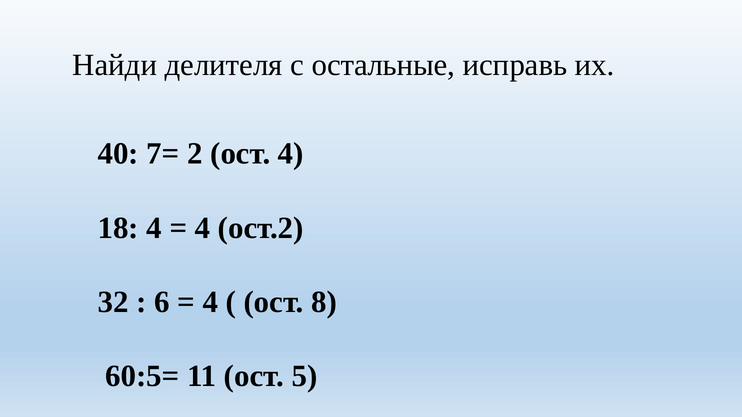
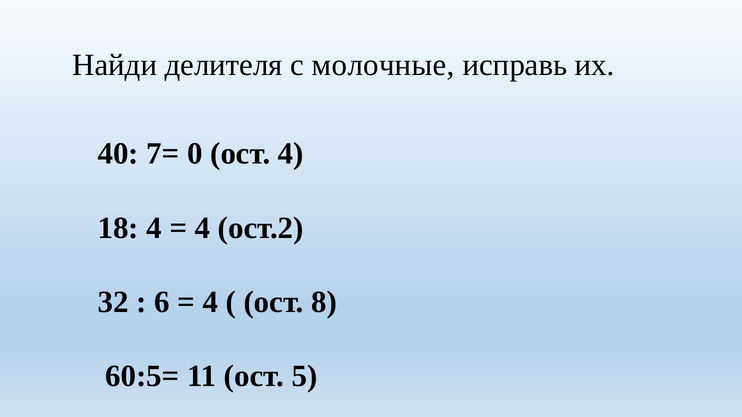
остальные: остальные -> молочные (383, 65)
2: 2 -> 0 (195, 154)
